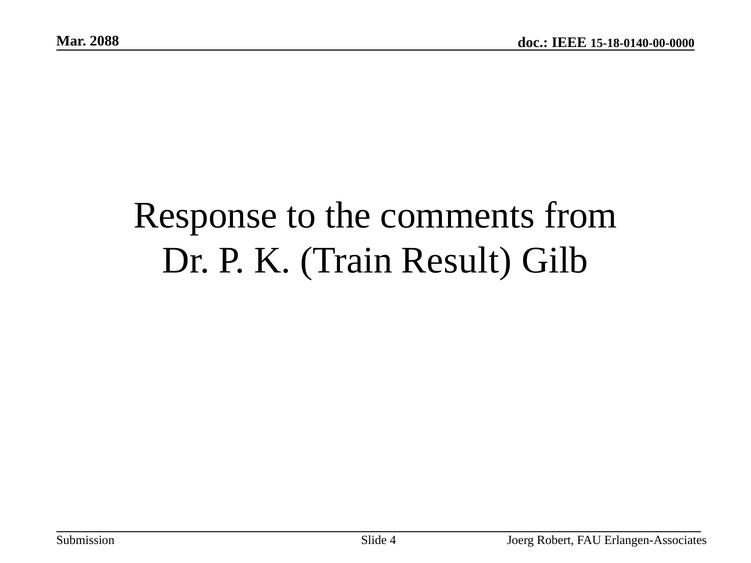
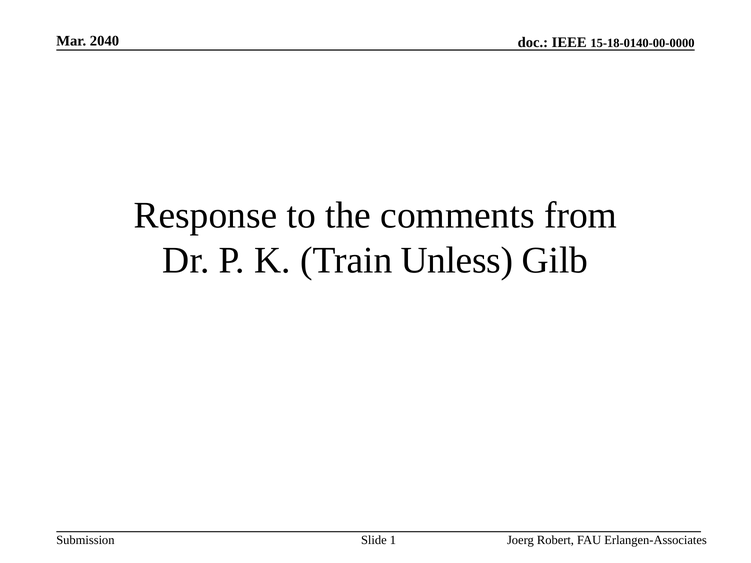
2088: 2088 -> 2040 (105, 41)
Result: Result -> Unless (457, 260)
4: 4 -> 1 (393, 540)
